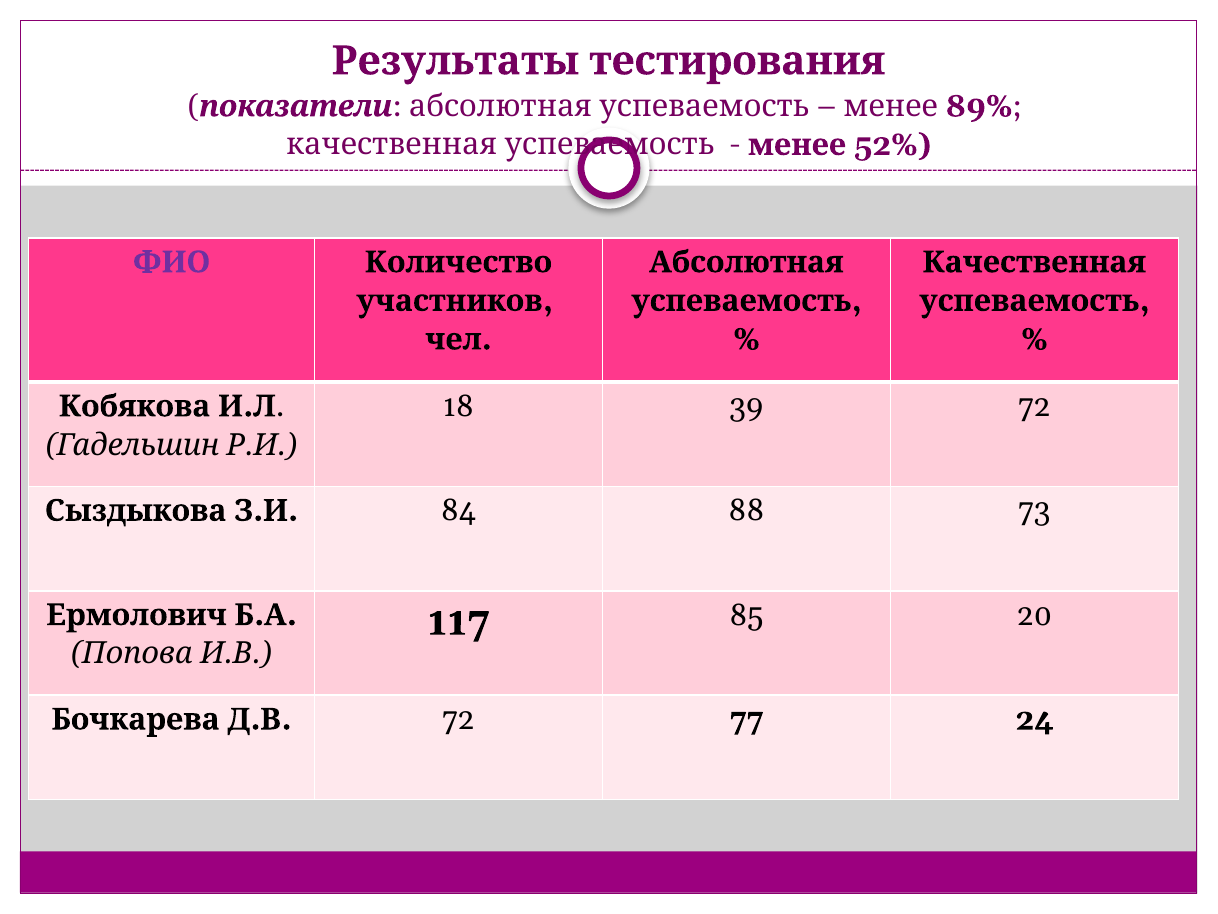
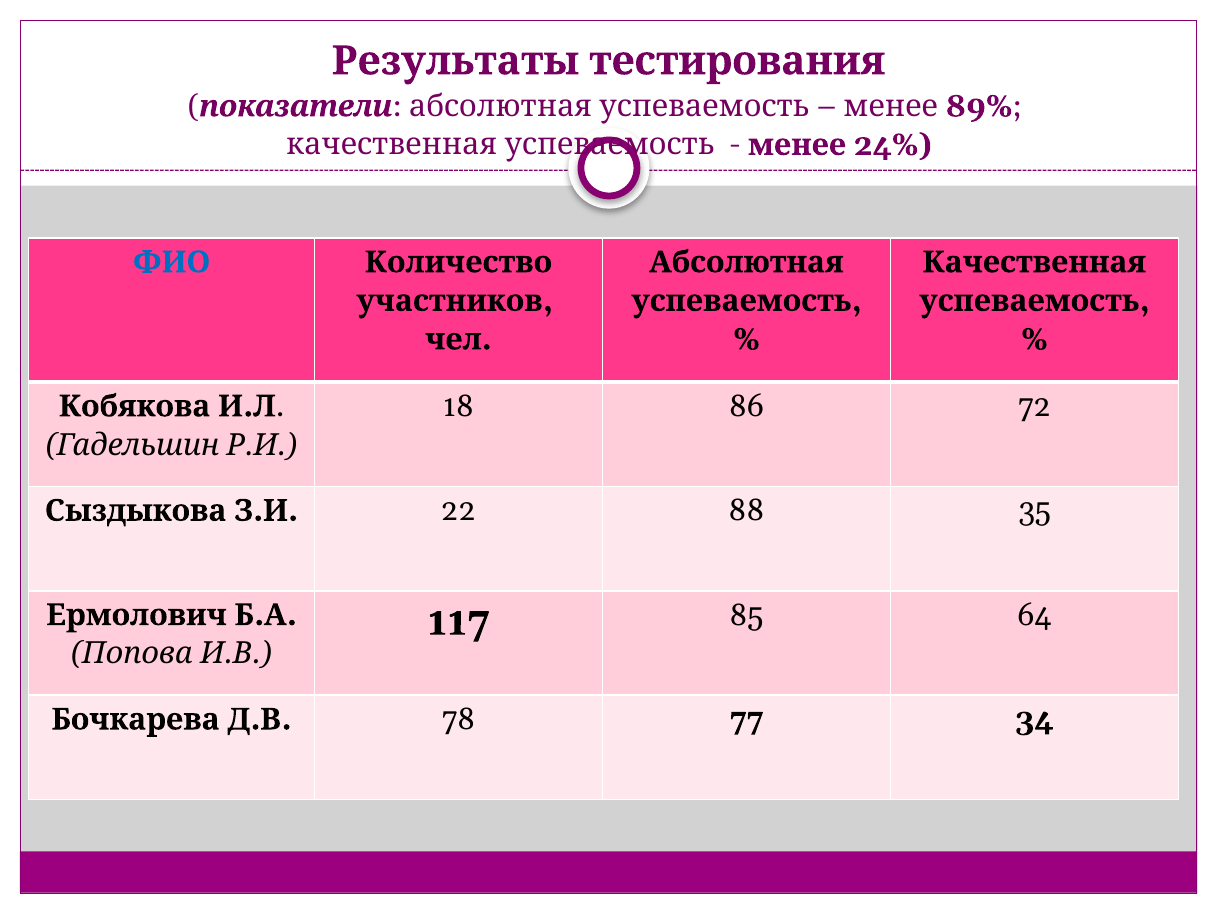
52%: 52% -> 24% (893, 145)
ФИО colour: purple -> blue (172, 262)
39: 39 -> 86 (746, 406)
84: 84 -> 22 (458, 510)
73: 73 -> 35 (1035, 510)
20: 20 -> 64 (1034, 615)
72: 72 -> 78 (459, 719)
24: 24 -> 34 (1035, 719)
